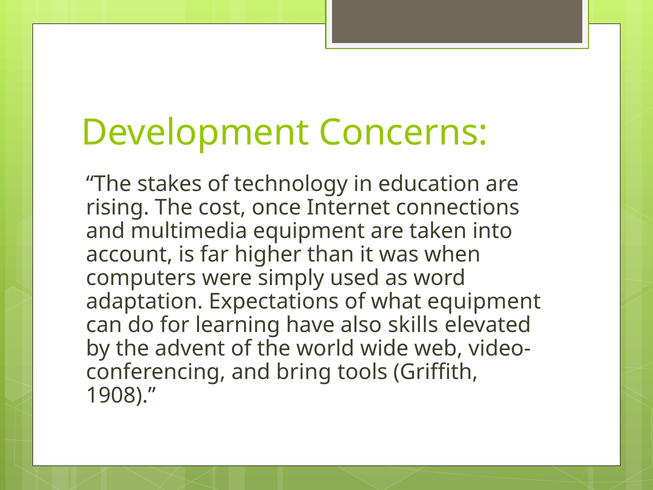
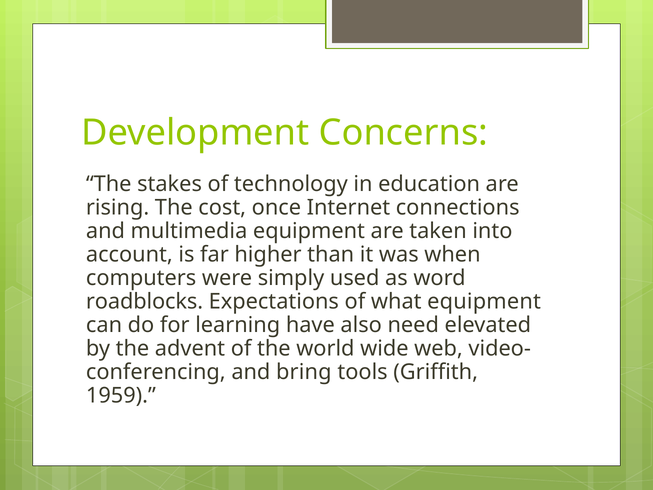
adaptation: adaptation -> roadblocks (145, 301)
skills: skills -> need (413, 325)
1908: 1908 -> 1959 (121, 395)
